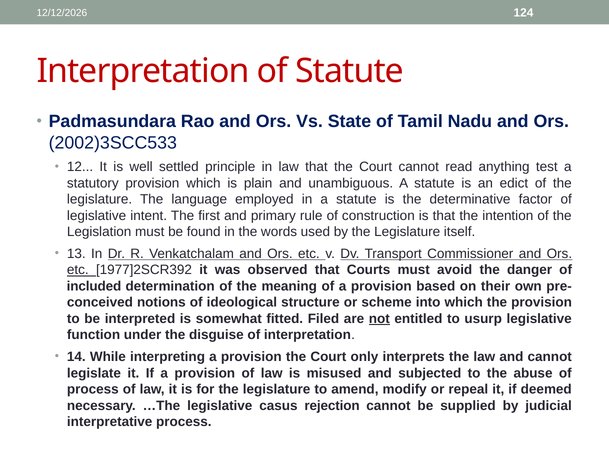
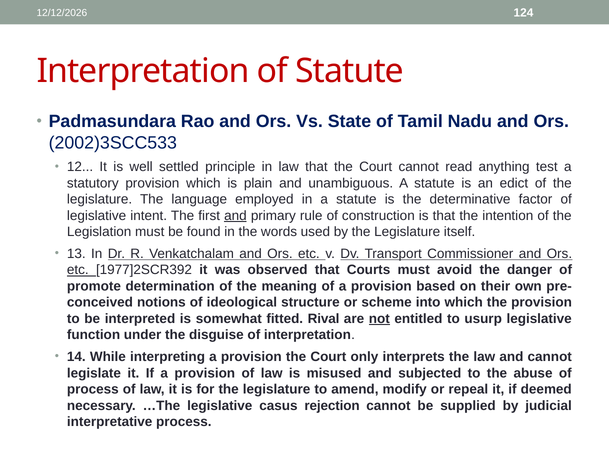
and underline: none -> present (235, 216)
included: included -> promote (94, 286)
Filed: Filed -> Rival (324, 319)
